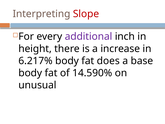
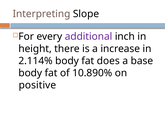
Slope colour: red -> black (86, 14)
6.217%: 6.217% -> 2.114% (36, 61)
14.590%: 14.590% -> 10.890% (92, 73)
unusual: unusual -> positive (37, 85)
